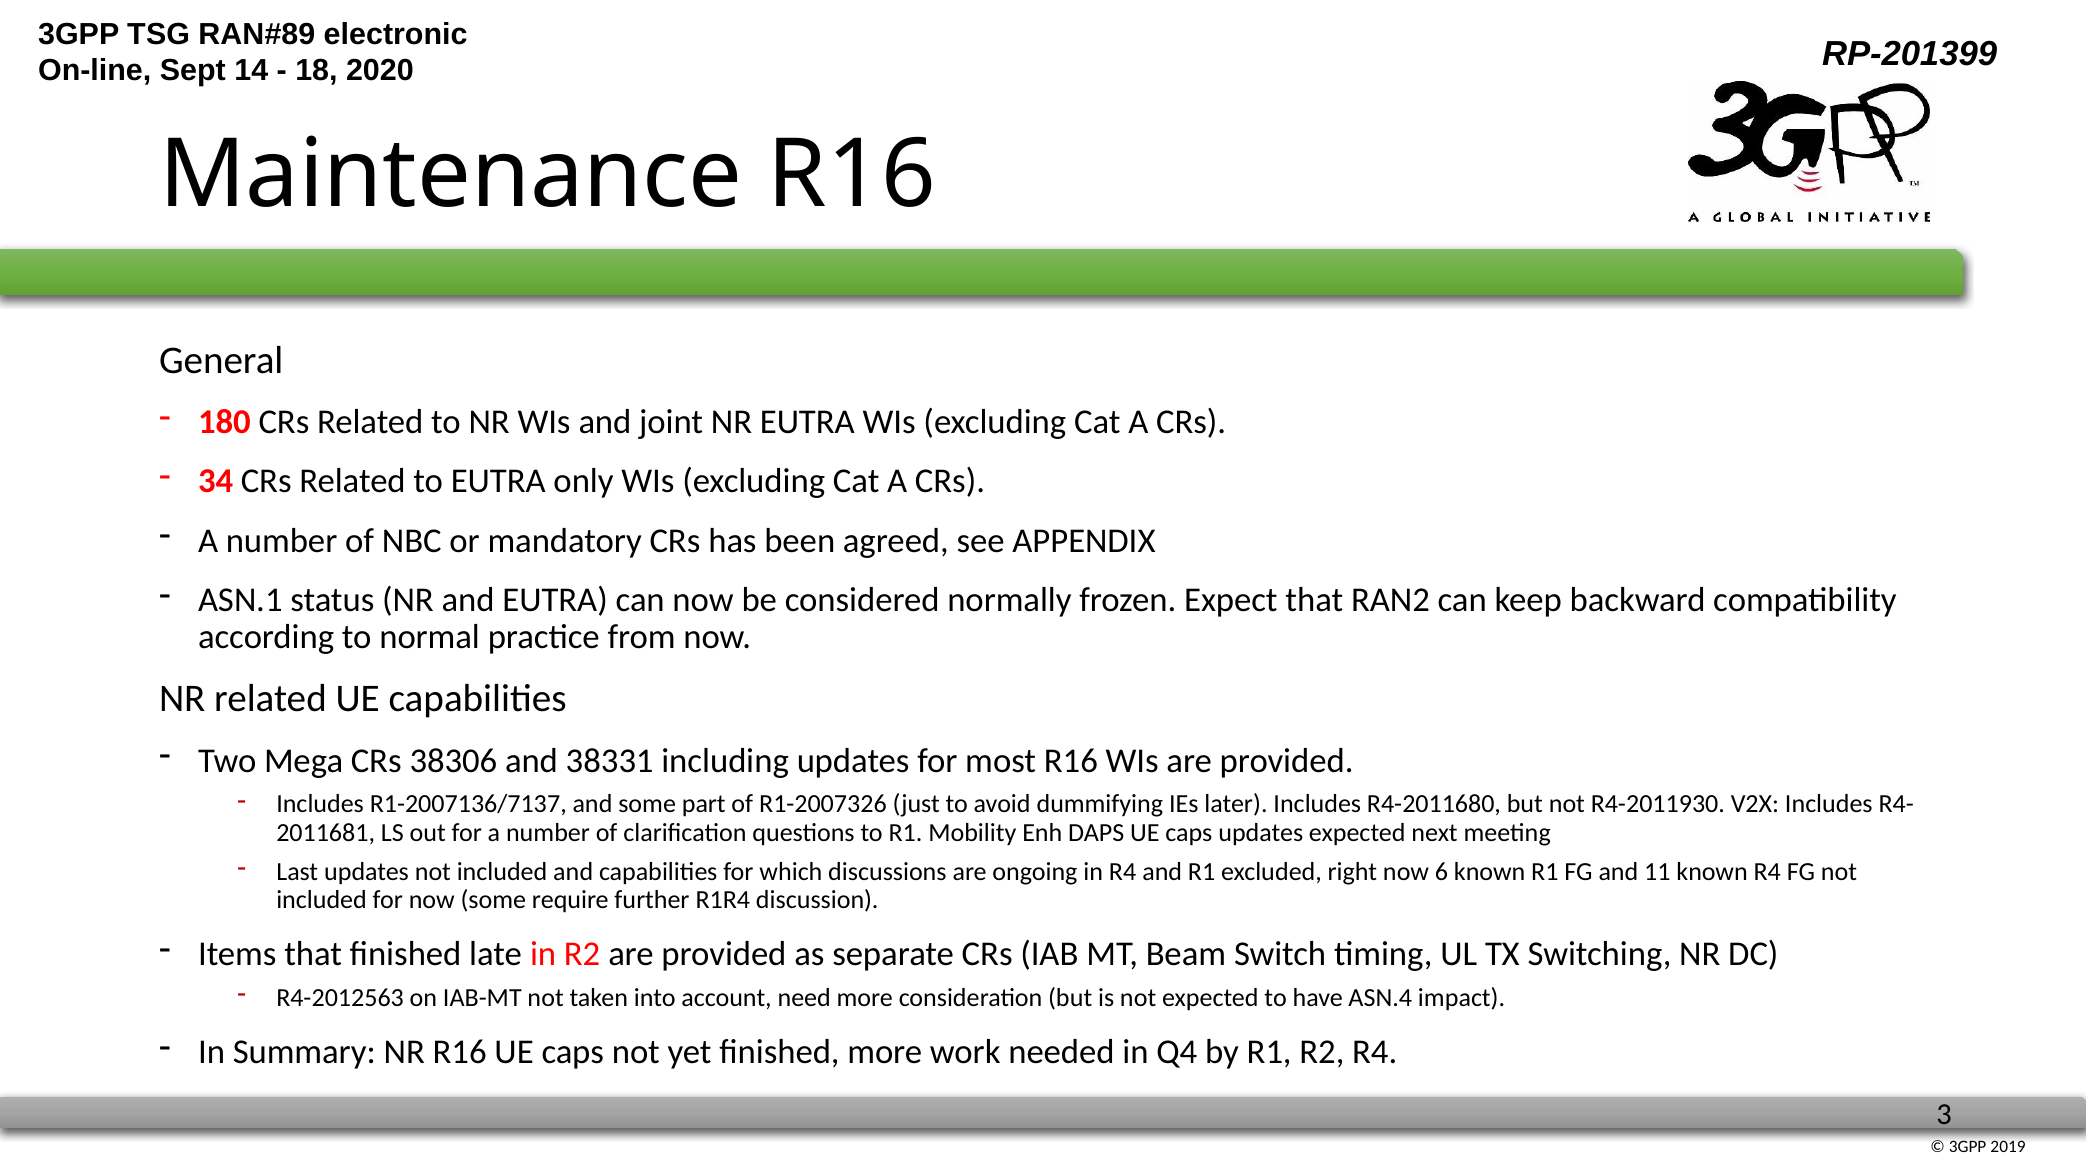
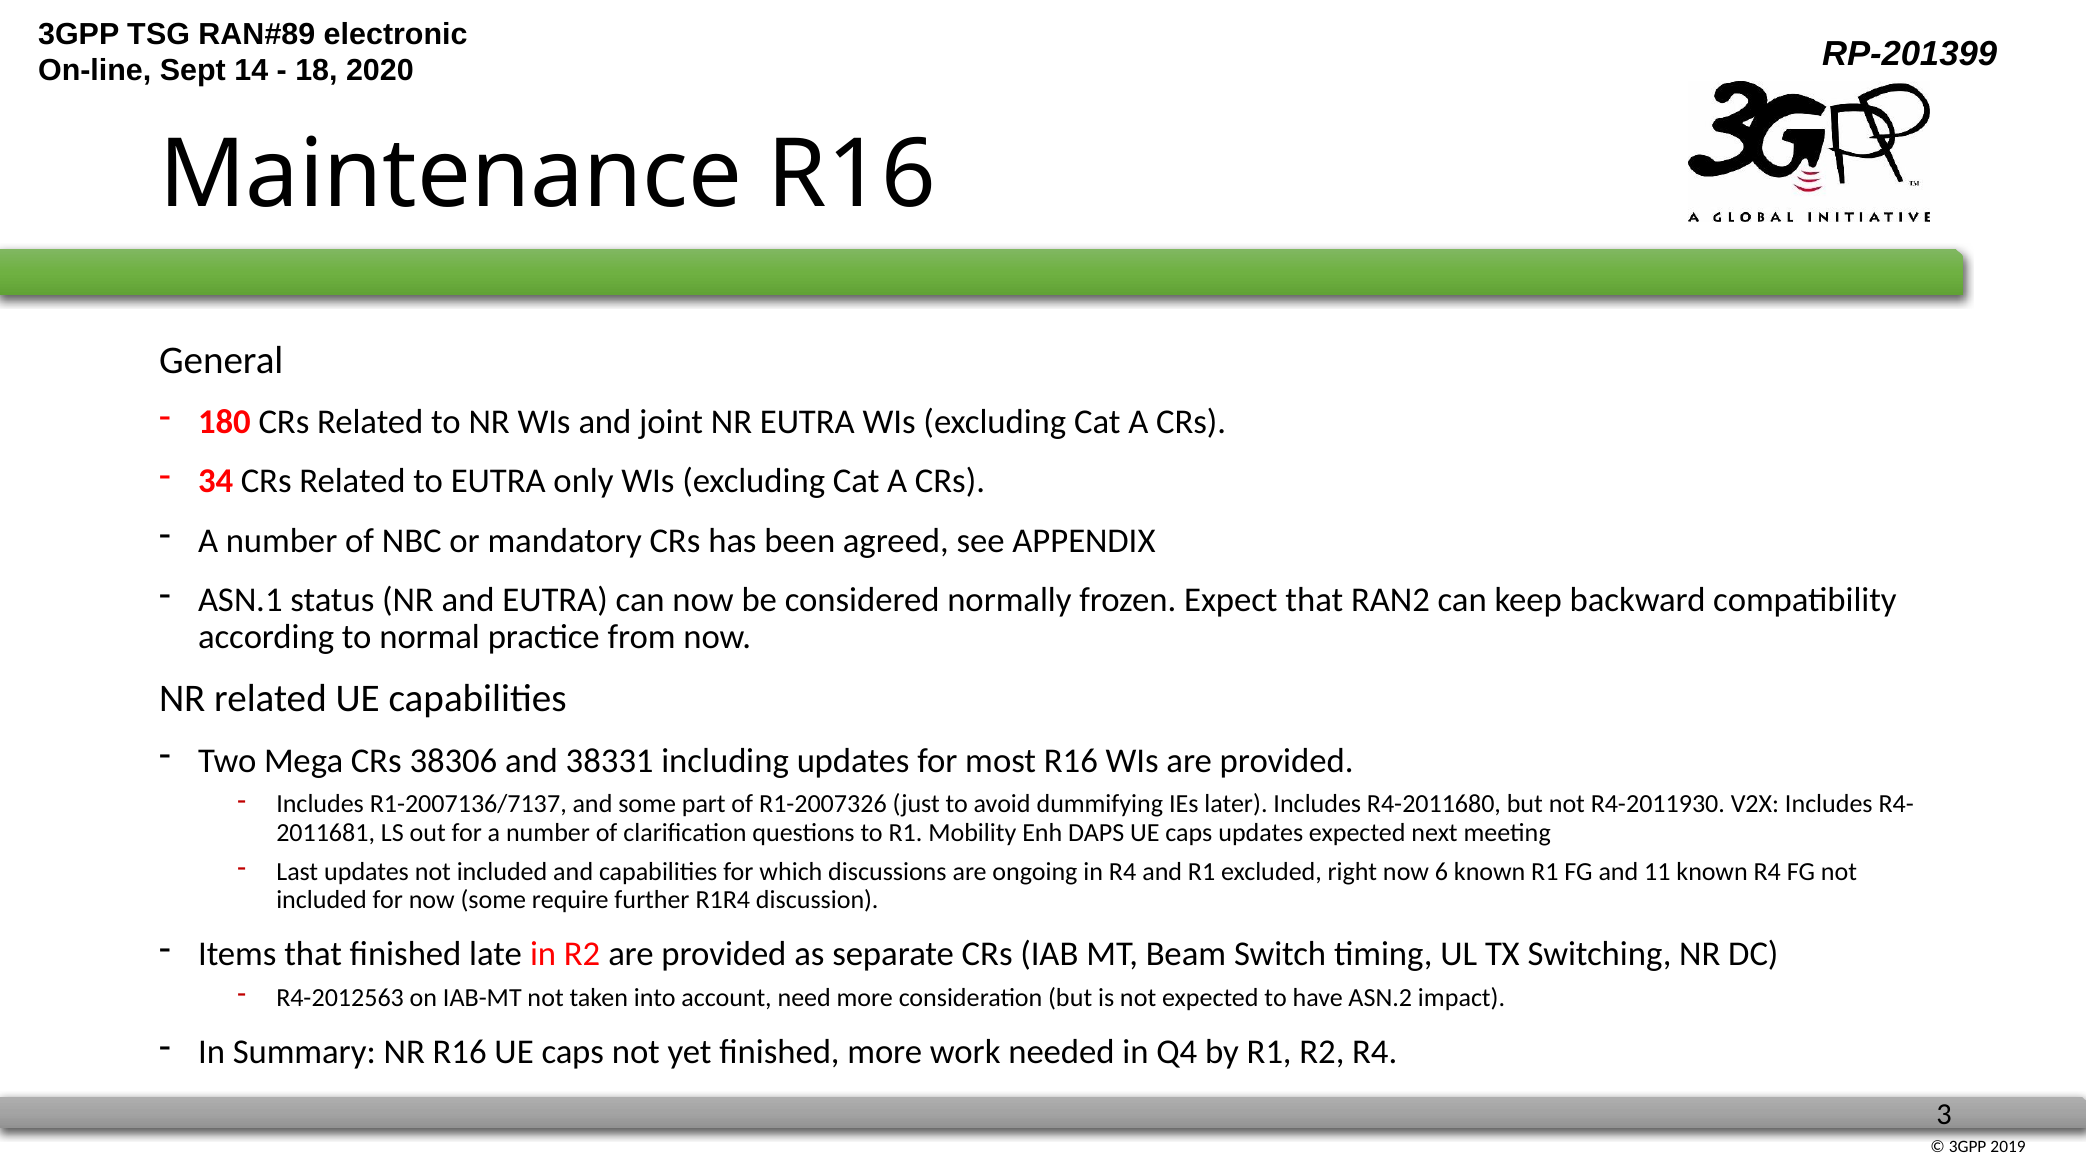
ASN.4: ASN.4 -> ASN.2 (1380, 998)
